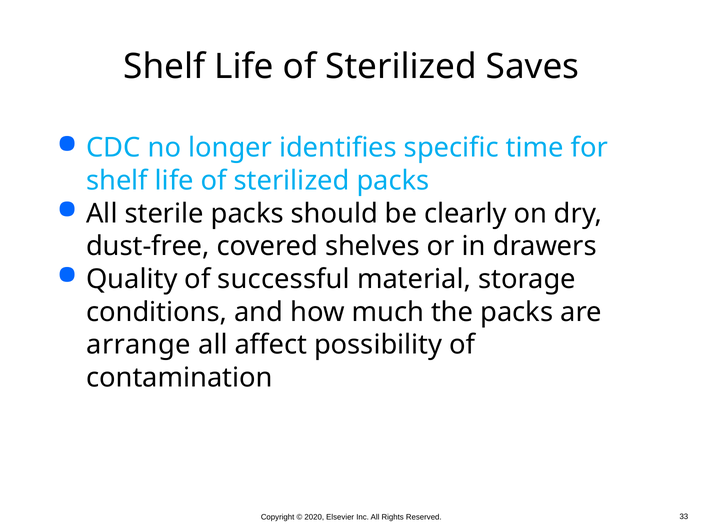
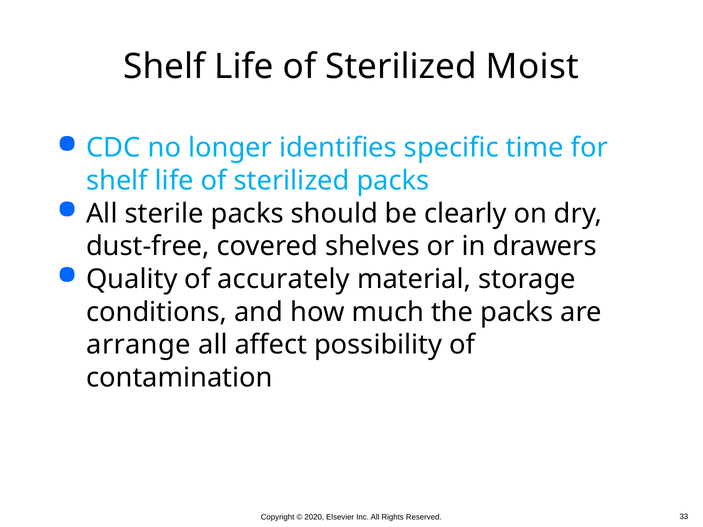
Saves: Saves -> Moist (532, 67)
successful: successful -> accurately (284, 279)
